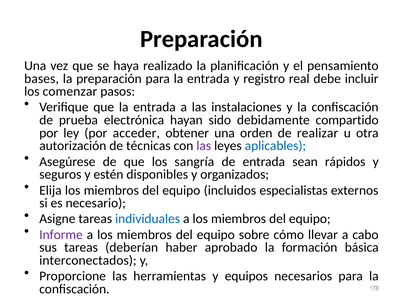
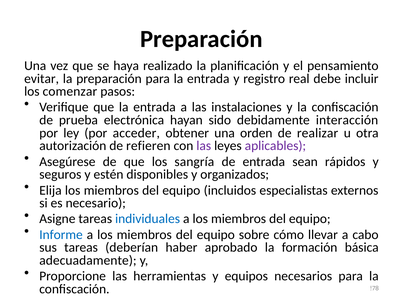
bases: bases -> evitar (42, 79)
compartido: compartido -> interacción (347, 120)
técnicas: técnicas -> refieren (148, 146)
aplicables colour: blue -> purple (275, 146)
Informe colour: purple -> blue (61, 235)
interconectados: interconectados -> adecuadamente (88, 261)
